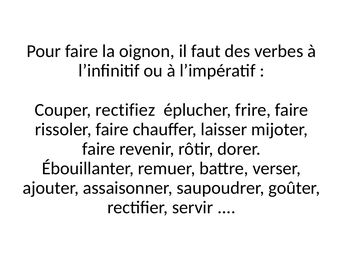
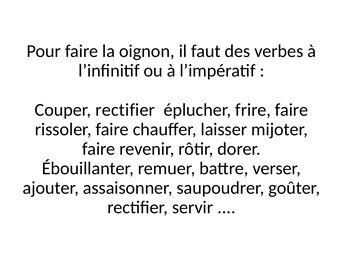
Couper rectifiez: rectifiez -> rectifier (125, 110)
